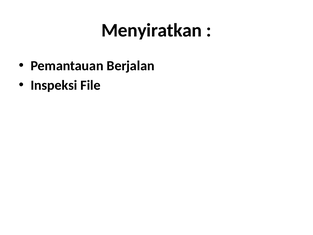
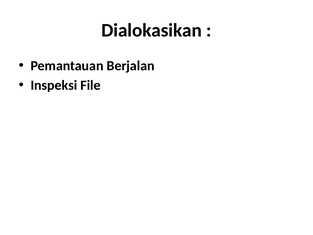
Menyiratkan: Menyiratkan -> Dialokasikan (152, 30)
